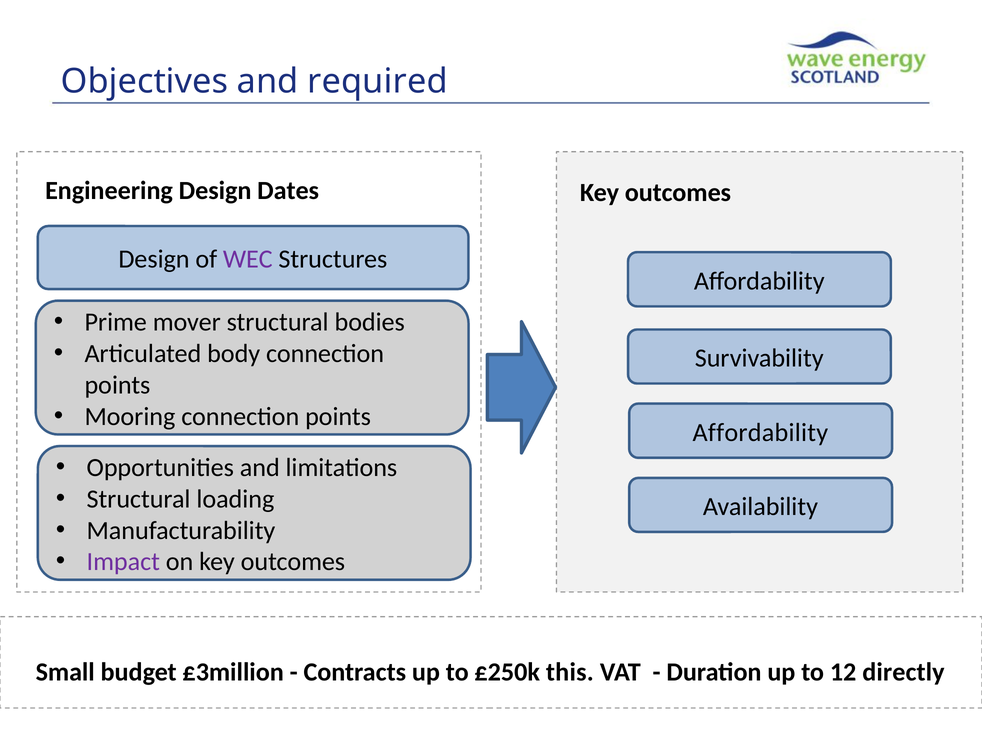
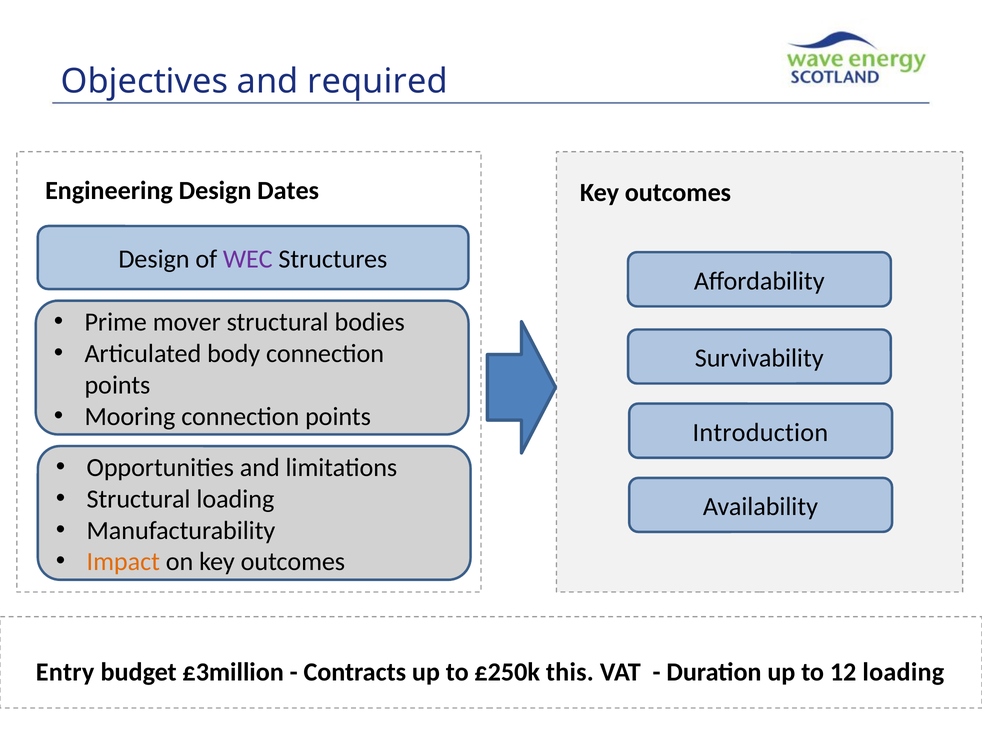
Affordability: Affordability -> Introduction (760, 433)
Impact colour: purple -> orange (123, 562)
Small: Small -> Entry (65, 672)
12 directly: directly -> loading (903, 672)
